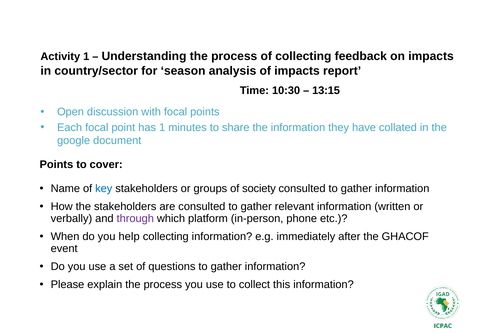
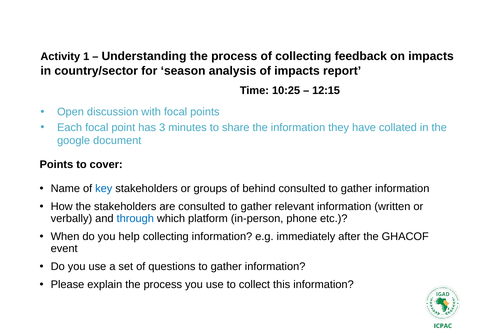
10:30: 10:30 -> 10:25 (286, 90)
13:15: 13:15 -> 12:15 (326, 90)
has 1: 1 -> 3 (162, 127)
society: society -> behind (259, 188)
through colour: purple -> blue (135, 218)
